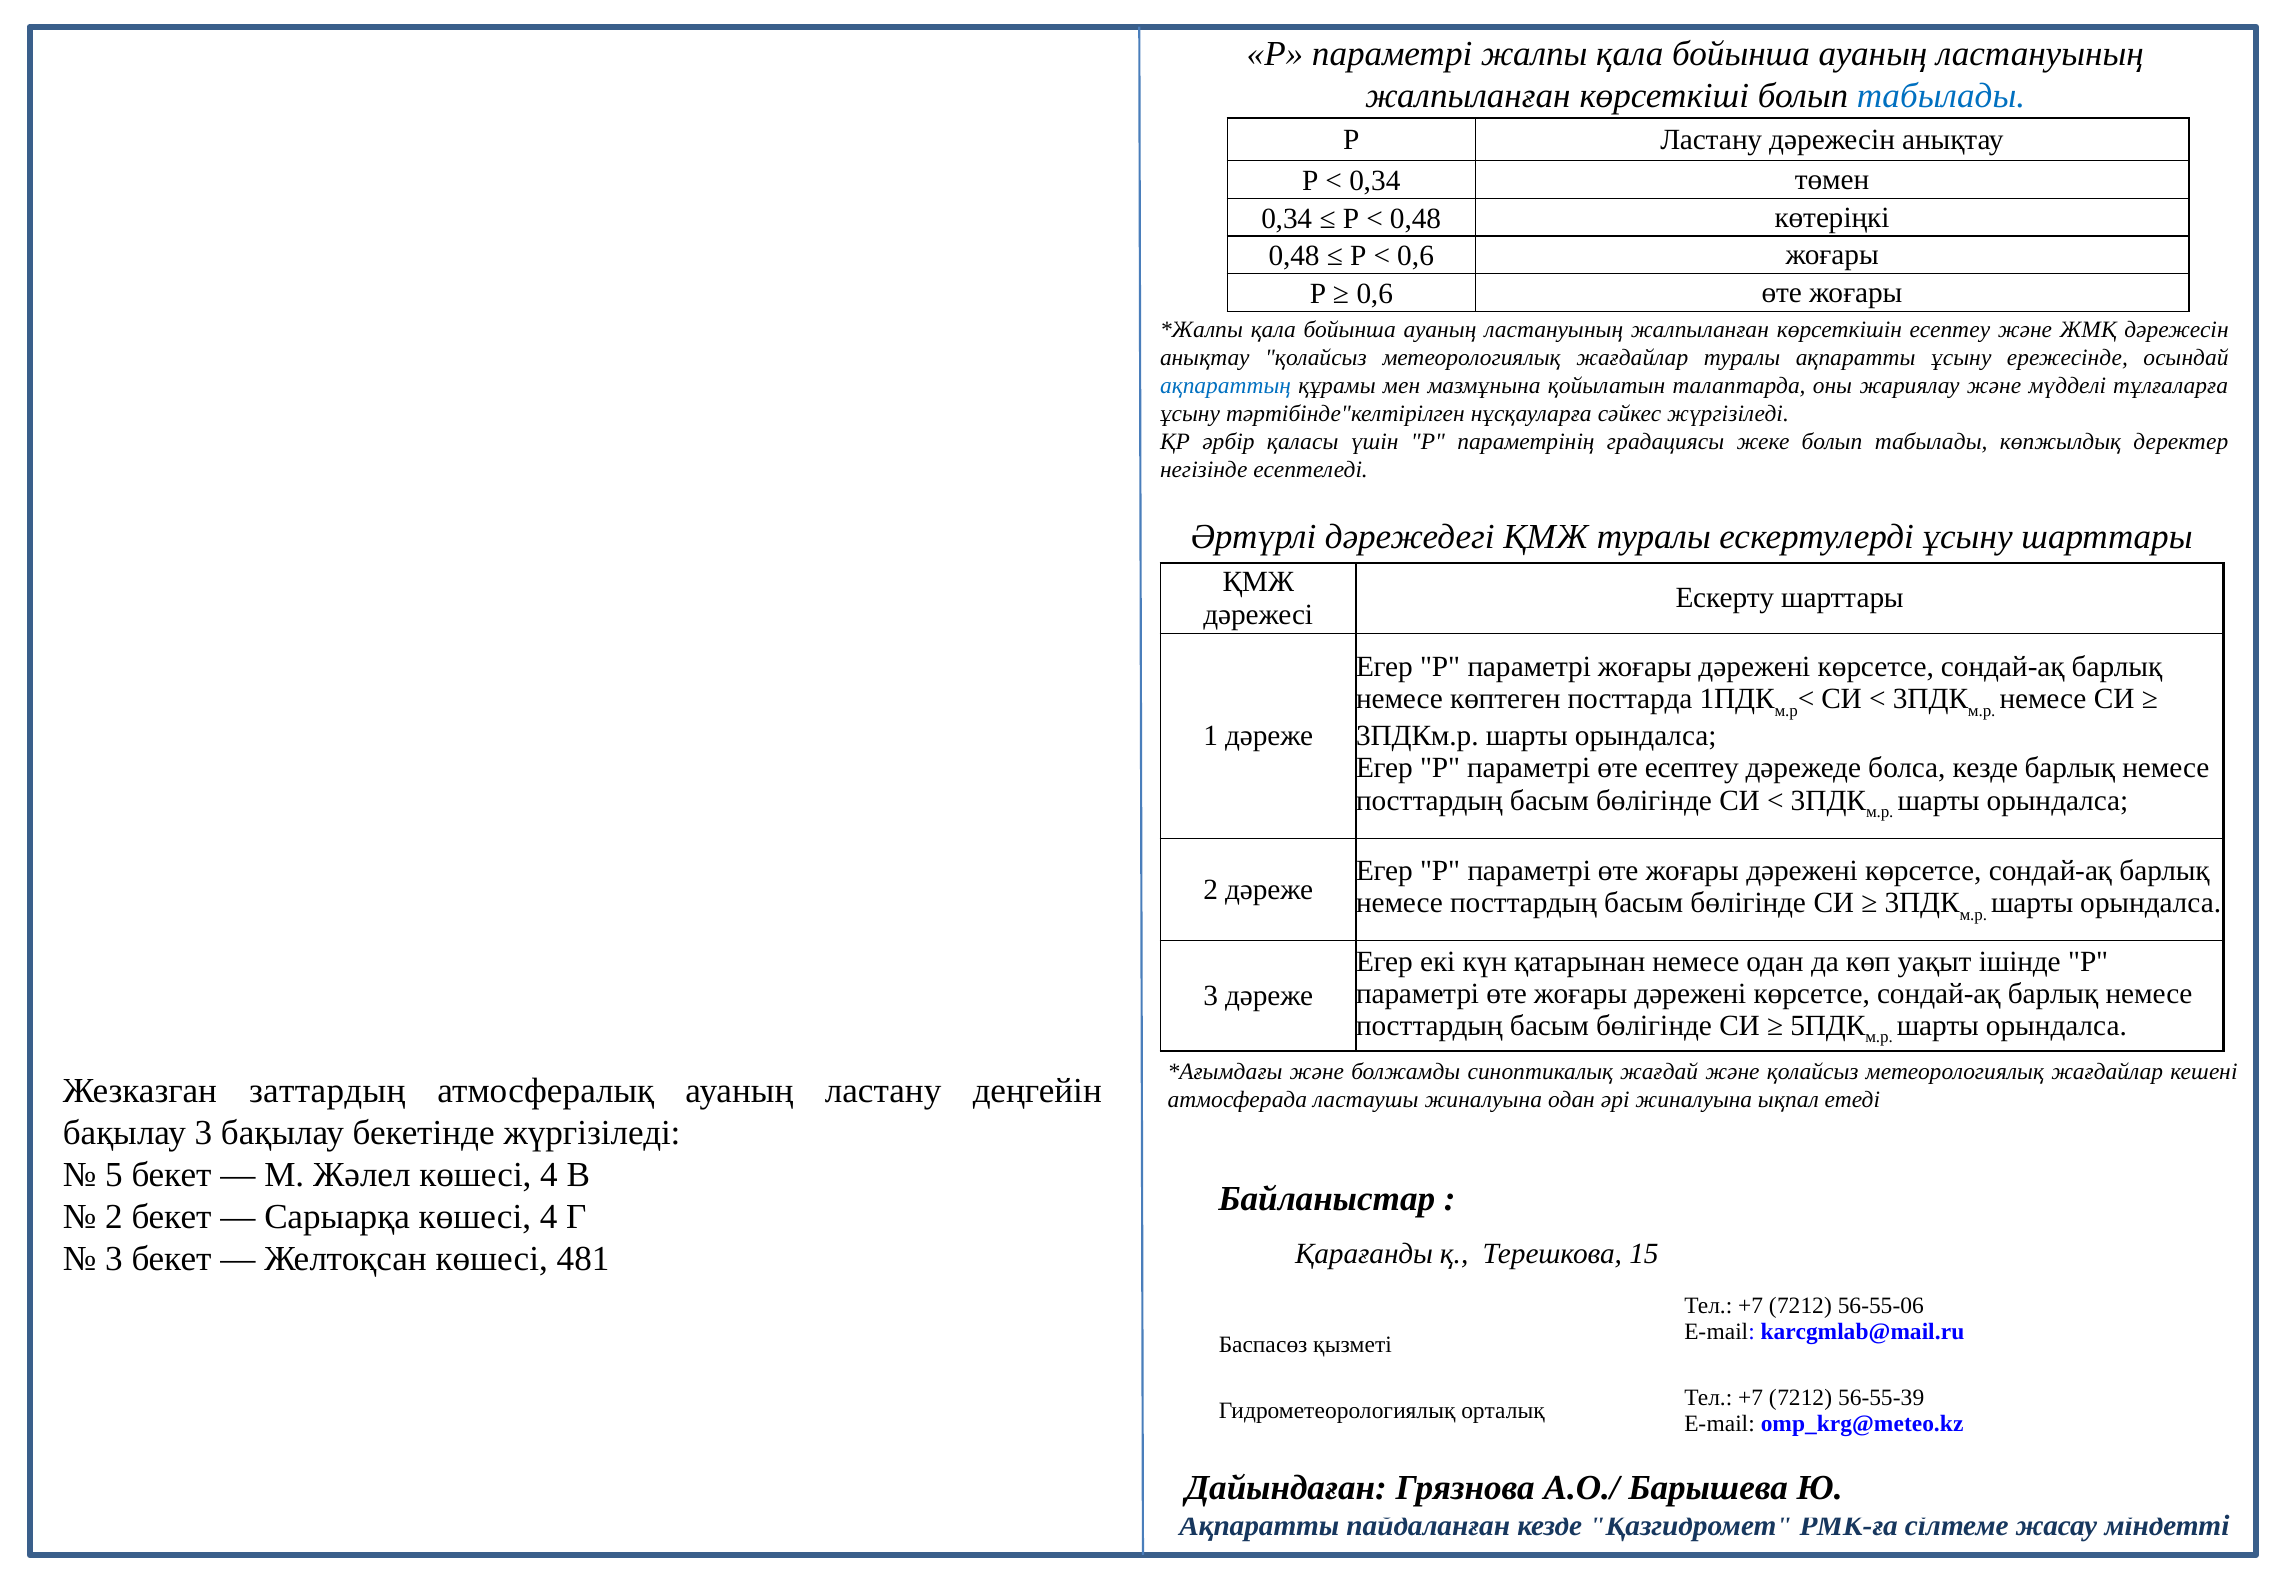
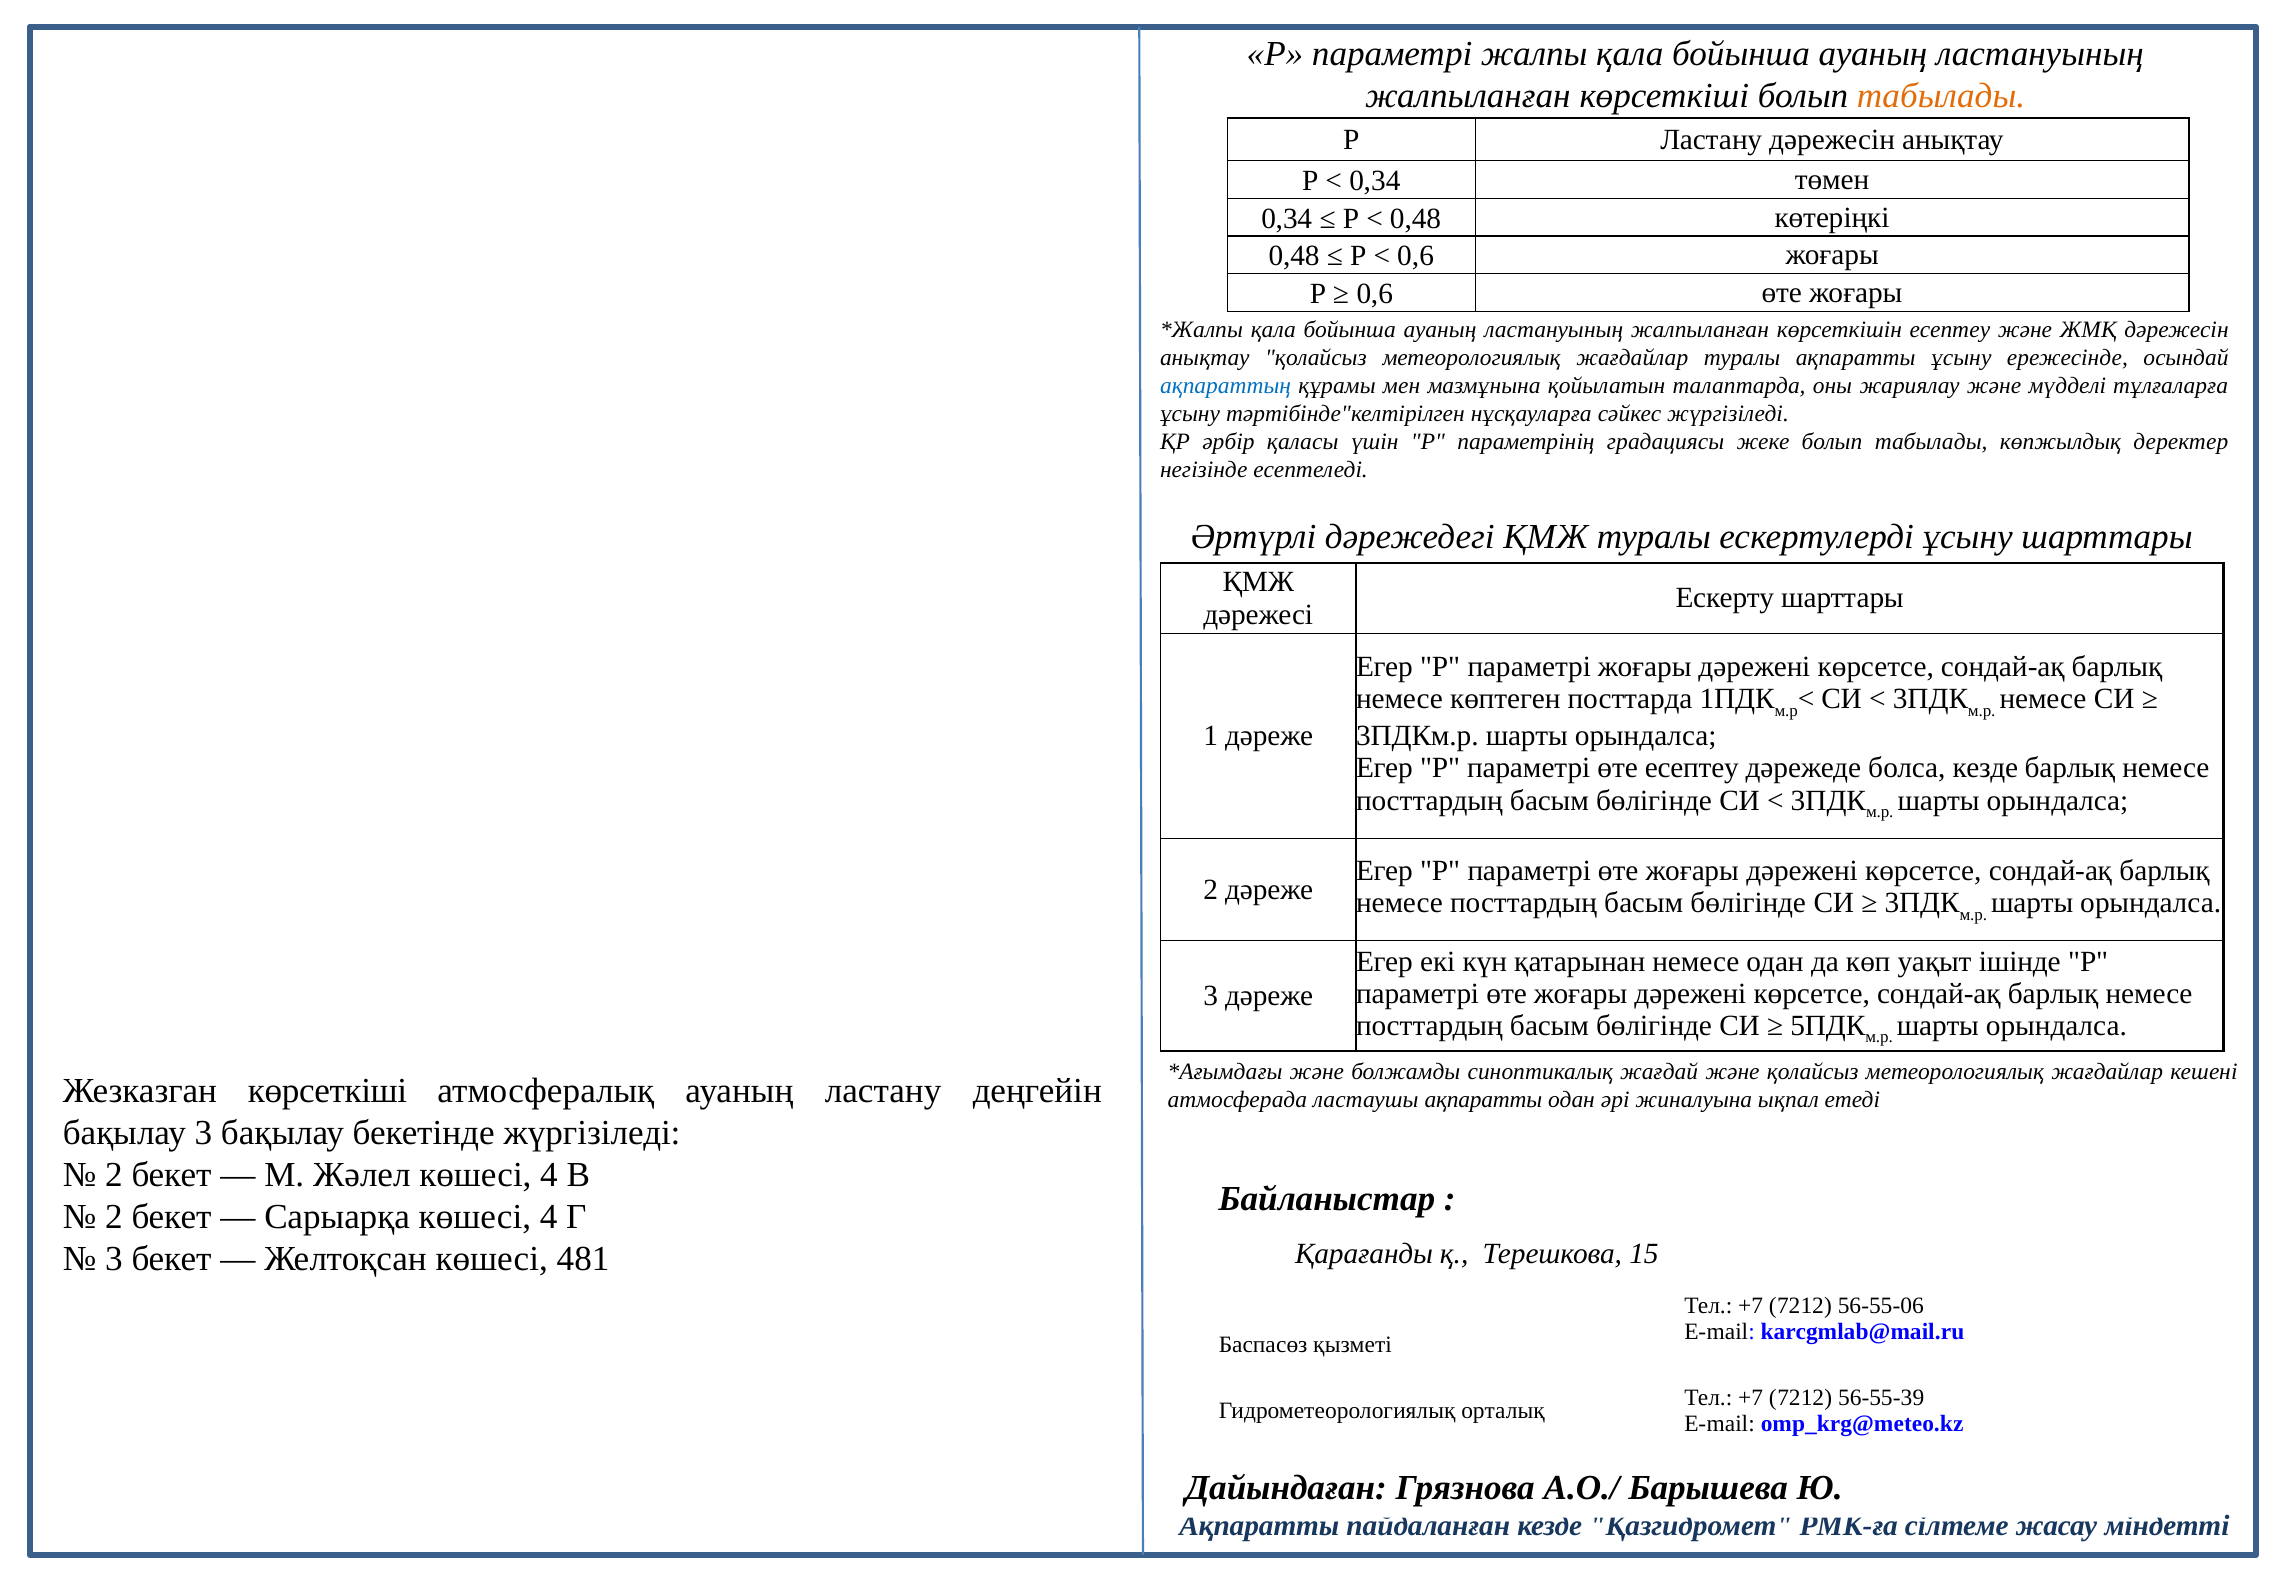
табылады colour: blue -> orange (1941, 96)
Жезказган заттардың: заттардың -> көрсеткіші (328, 1091)
ластаушы жиналуына: жиналуына -> ақпаратты (1483, 1100)
5: 5 -> 2 (114, 1175)
